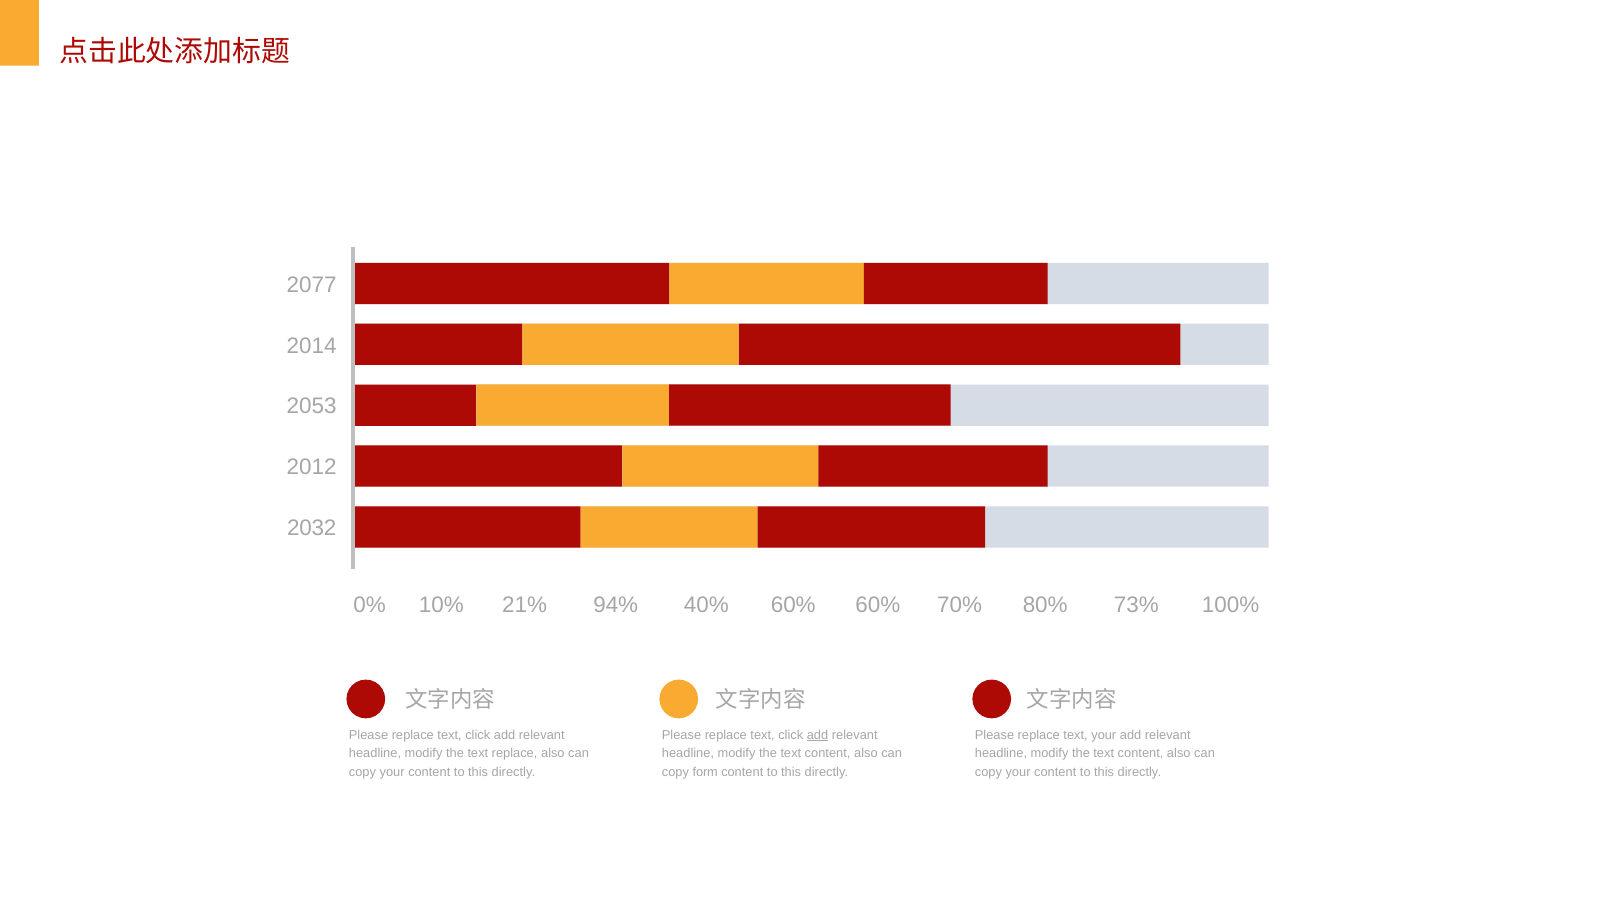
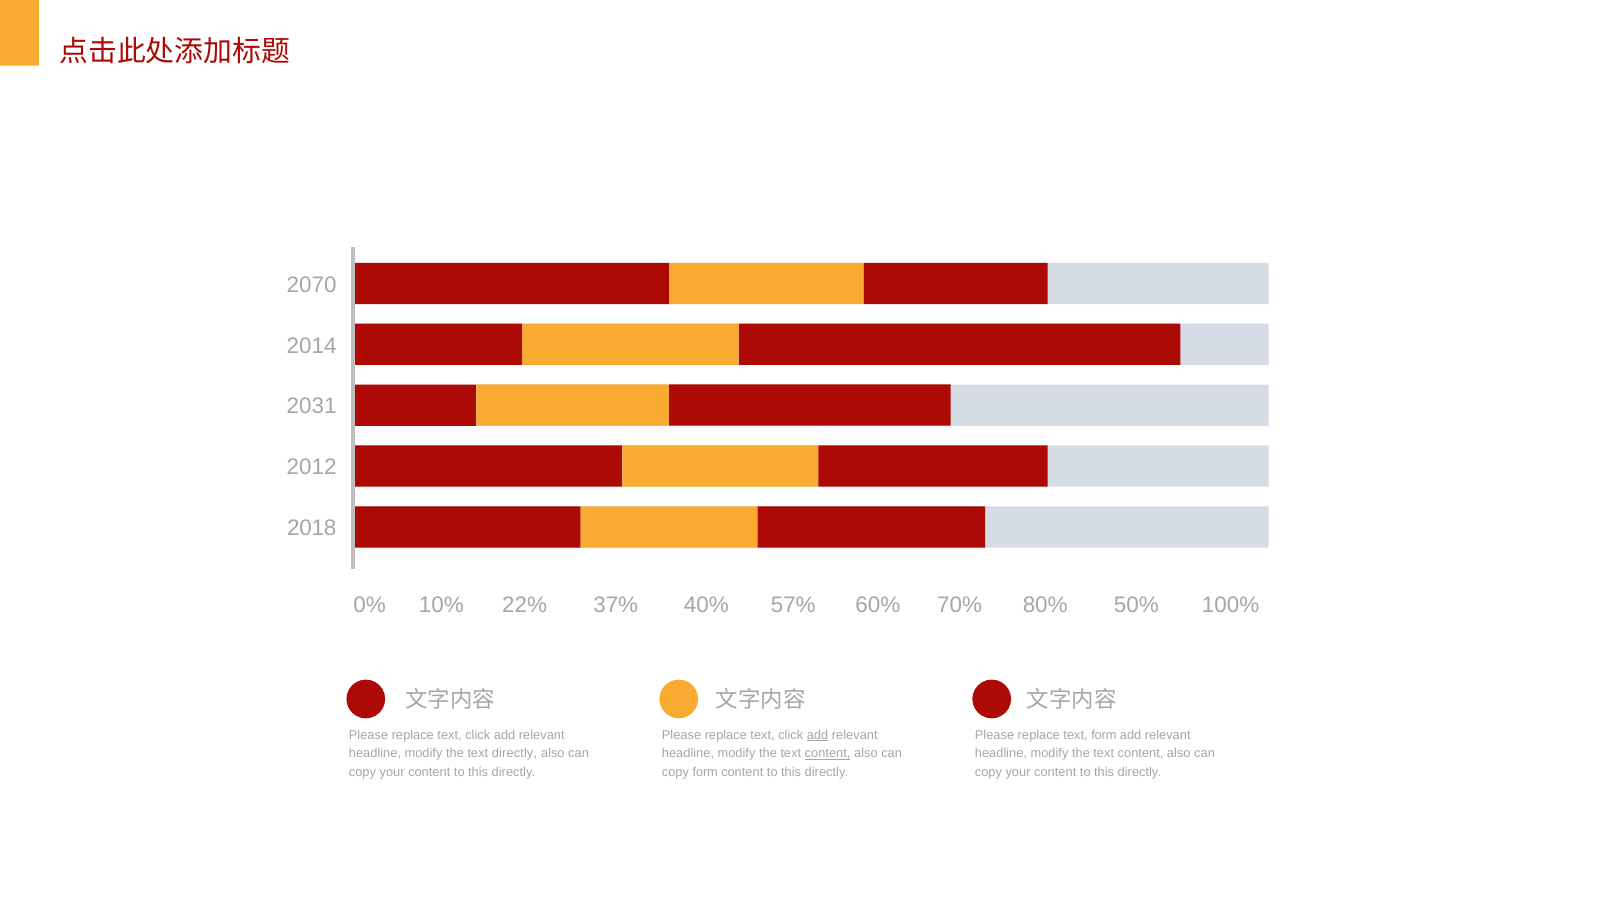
2077: 2077 -> 2070 (312, 285)
2053: 2053 -> 2031 (312, 406)
2032: 2032 -> 2018 (312, 528)
21%: 21% -> 22% (525, 605)
94%: 94% -> 37% (616, 605)
40% 60%: 60% -> 57% (793, 605)
73%: 73% -> 50% (1136, 605)
text your: your -> form (1104, 735)
text replace: replace -> directly (515, 753)
content underline: none -> present (828, 753)
